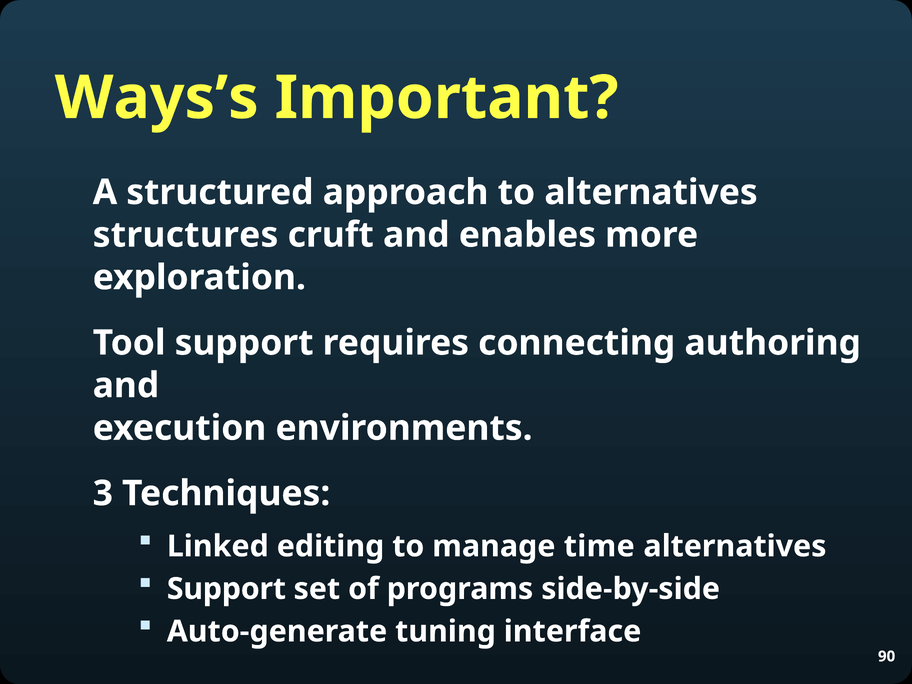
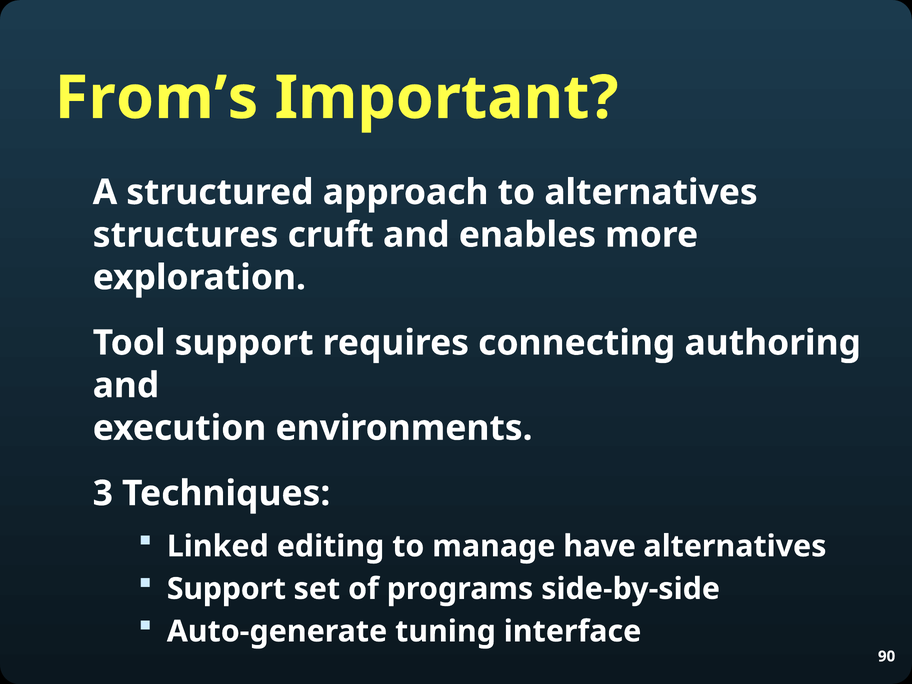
Ways’s: Ways’s -> From’s (156, 98)
time: time -> have (600, 546)
